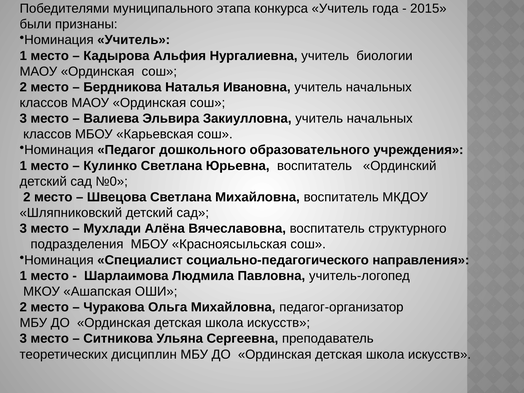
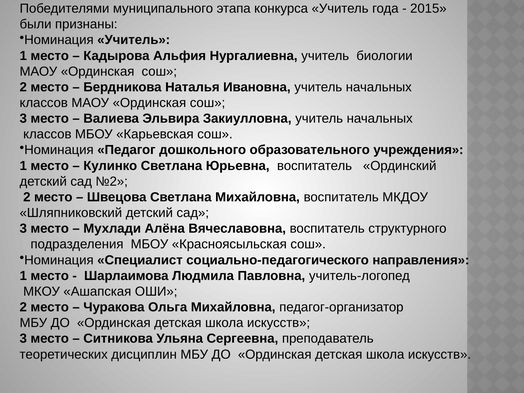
№0: №0 -> №2 (112, 181)
